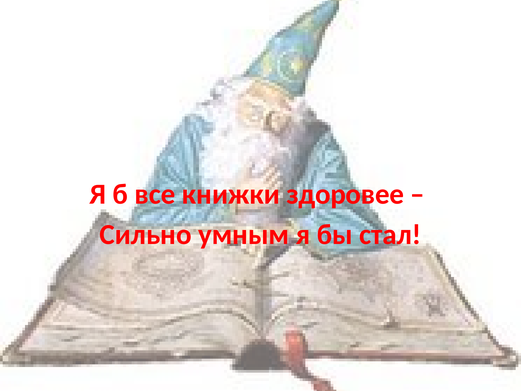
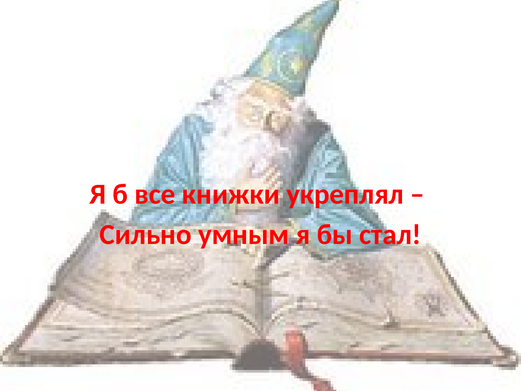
здоровее: здоровее -> укреплял (345, 194)
